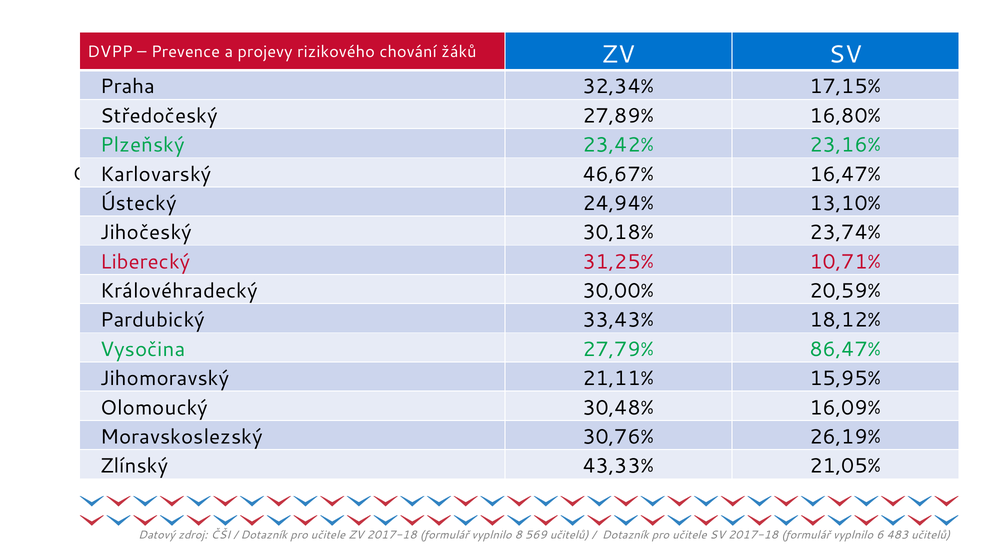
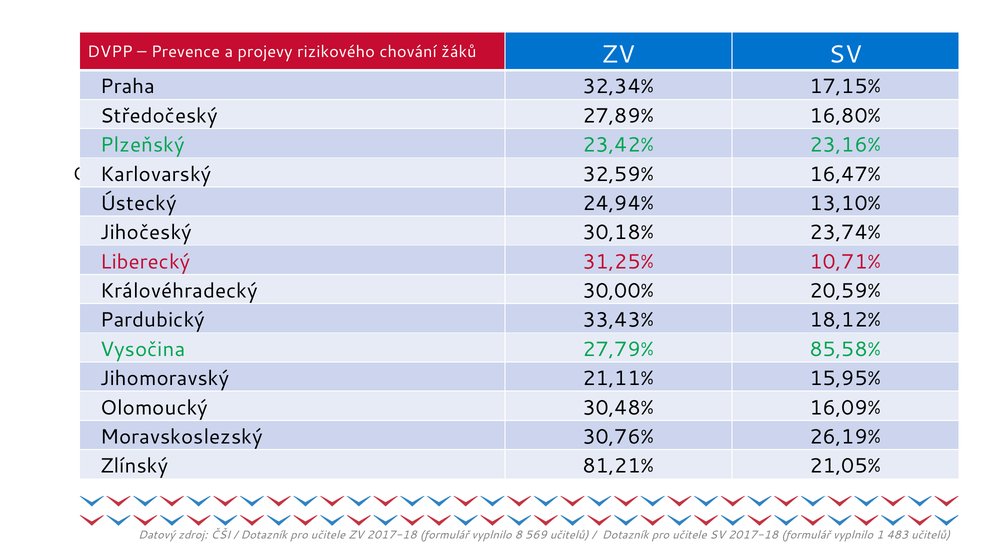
46,67%: 46,67% -> 32,59% (618, 174)
86,47%: 86,47% -> 85,58% (845, 350)
43,33%: 43,33% -> 81,21% (618, 466)
6: 6 -> 1 (880, 535)
